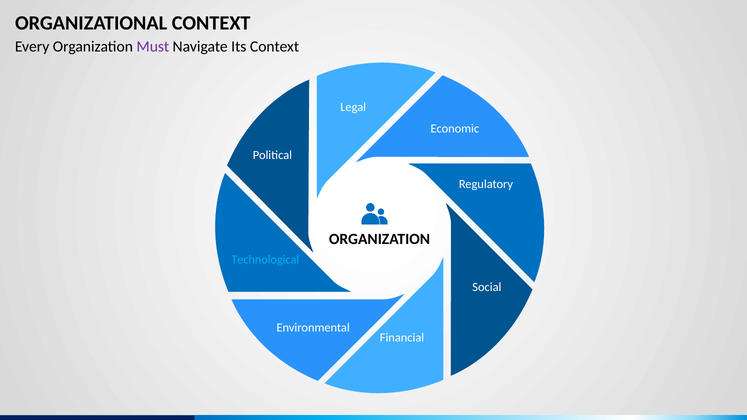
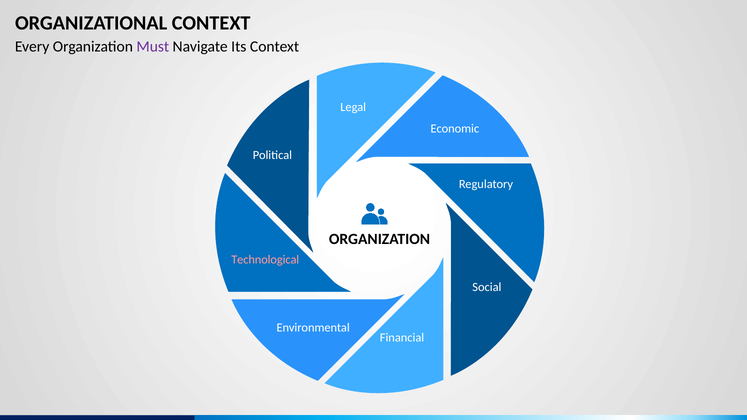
Technological colour: light blue -> pink (265, 260)
